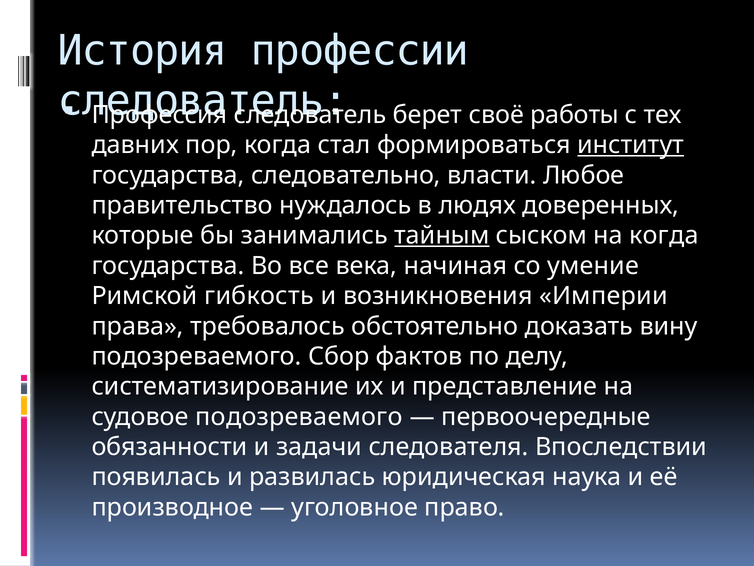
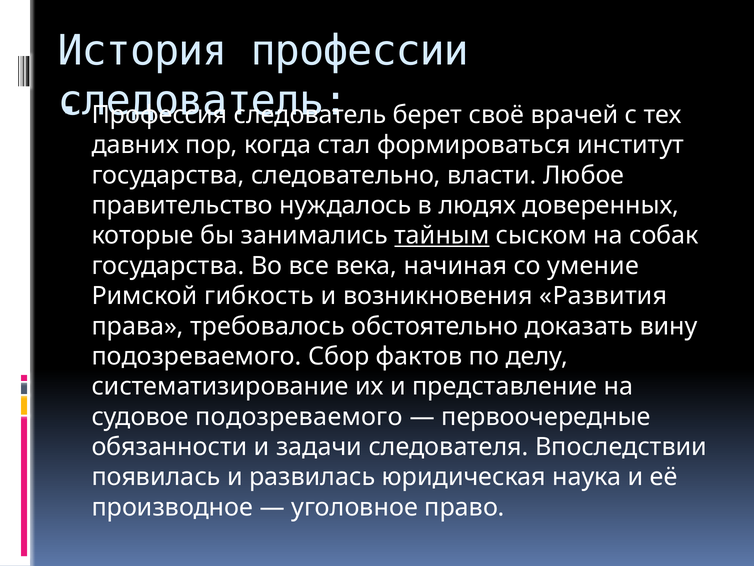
работы: работы -> врачей (575, 115)
институт underline: present -> none (631, 145)
на когда: когда -> собак (664, 235)
Империи: Империи -> Развития (603, 296)
